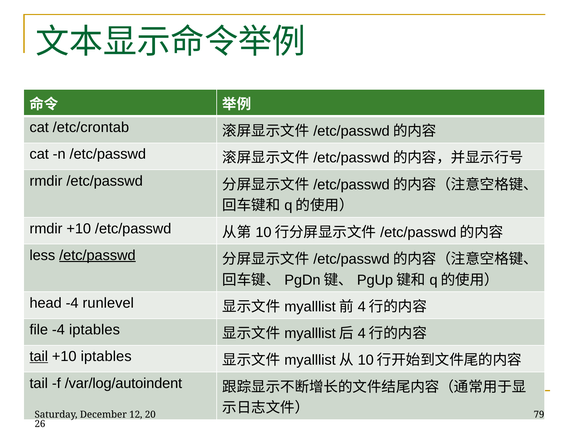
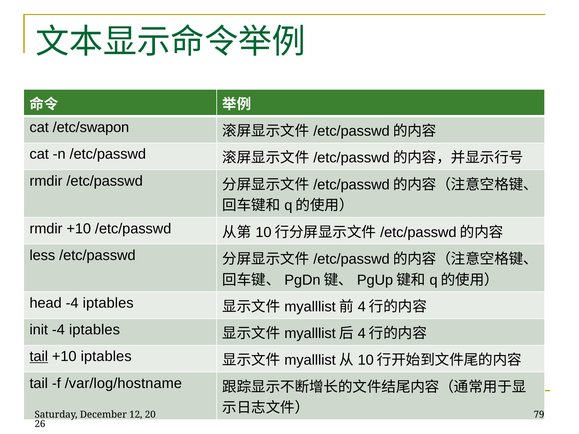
/etc/crontab: /etc/crontab -> /etc/swapon (91, 127)
/etc/passwd underline: present -> none (97, 255)
head -4 runlevel: runlevel -> iptables (108, 303)
file: file -> init (39, 330)
/var/log/autoindent: /var/log/autoindent -> /var/log/hostname (123, 383)
